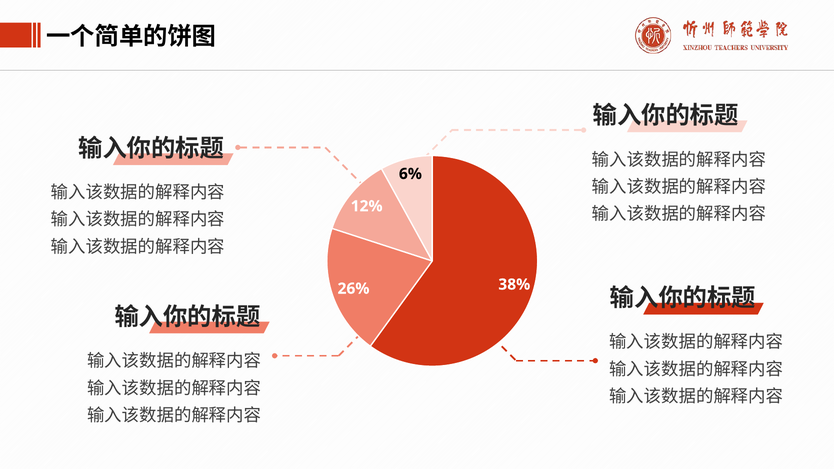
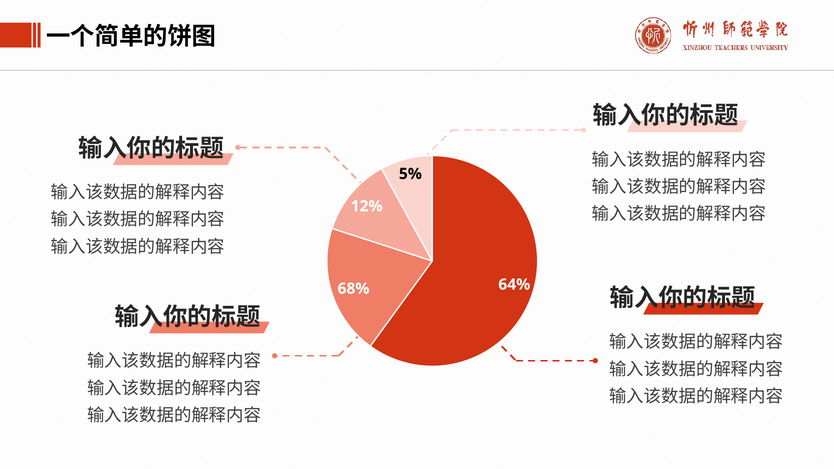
6%: 6% -> 5% (410, 174)
38%: 38% -> 64% (514, 285)
26%: 26% -> 68% (353, 289)
